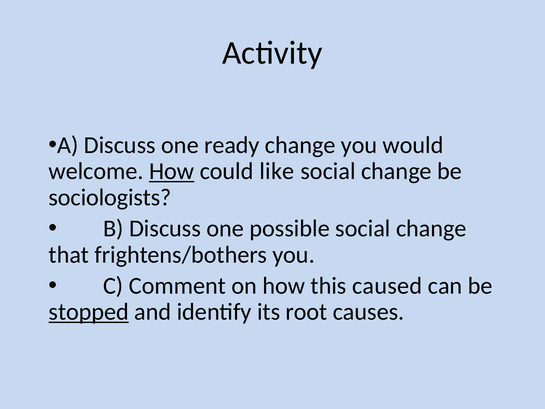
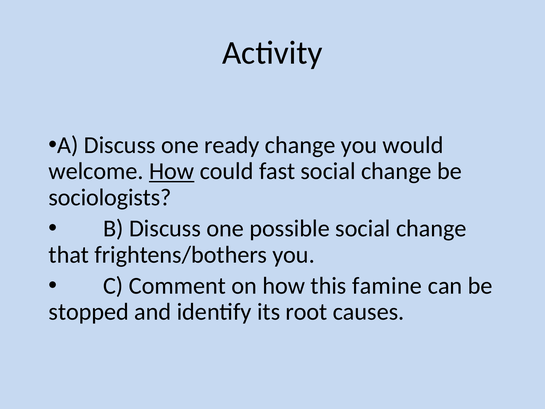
like: like -> fast (277, 171)
caused: caused -> famine (387, 286)
stopped underline: present -> none (89, 312)
